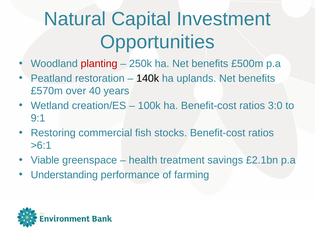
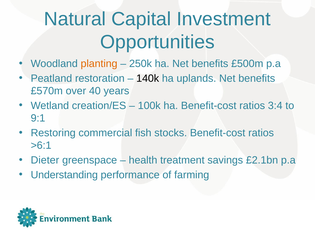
planting colour: red -> orange (99, 64)
3:0: 3:0 -> 3:4 (275, 106)
Viable: Viable -> Dieter (45, 160)
